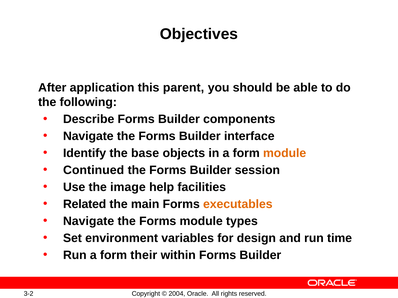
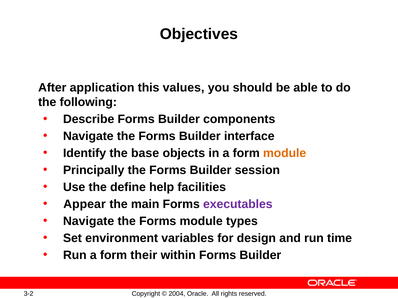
parent: parent -> values (184, 88)
Continued: Continued -> Principally (94, 170)
image: image -> define (128, 187)
Related: Related -> Appear (84, 204)
executables colour: orange -> purple (238, 204)
